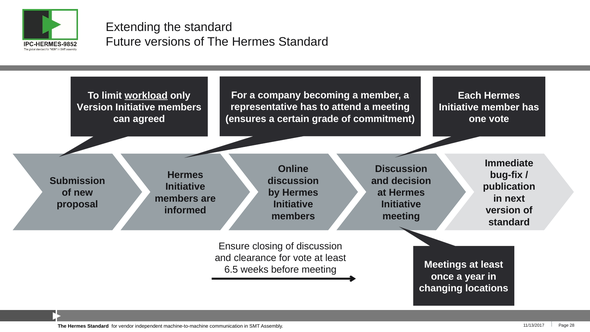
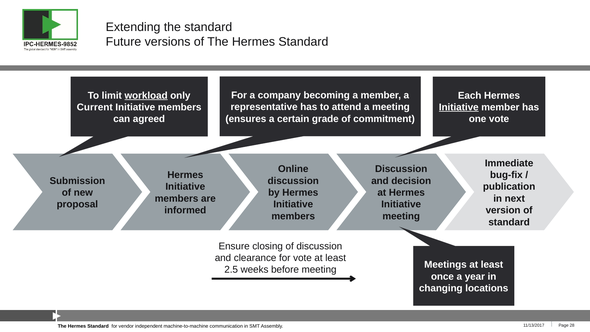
Version: Version -> Current (95, 107)
Initiative underline: none -> present (459, 107)
6.5: 6.5 -> 2.5 (231, 270)
